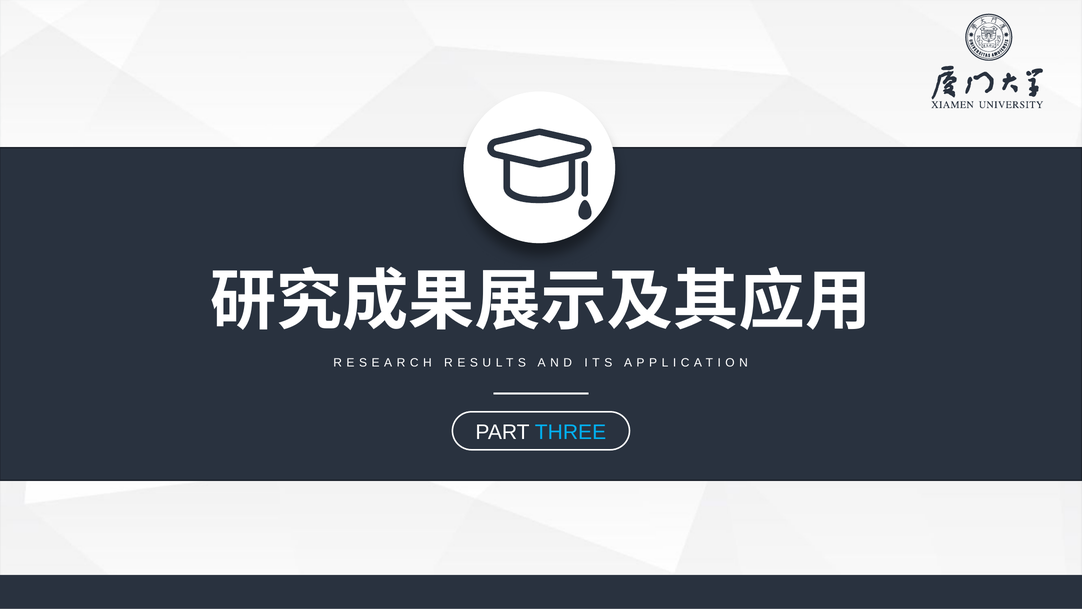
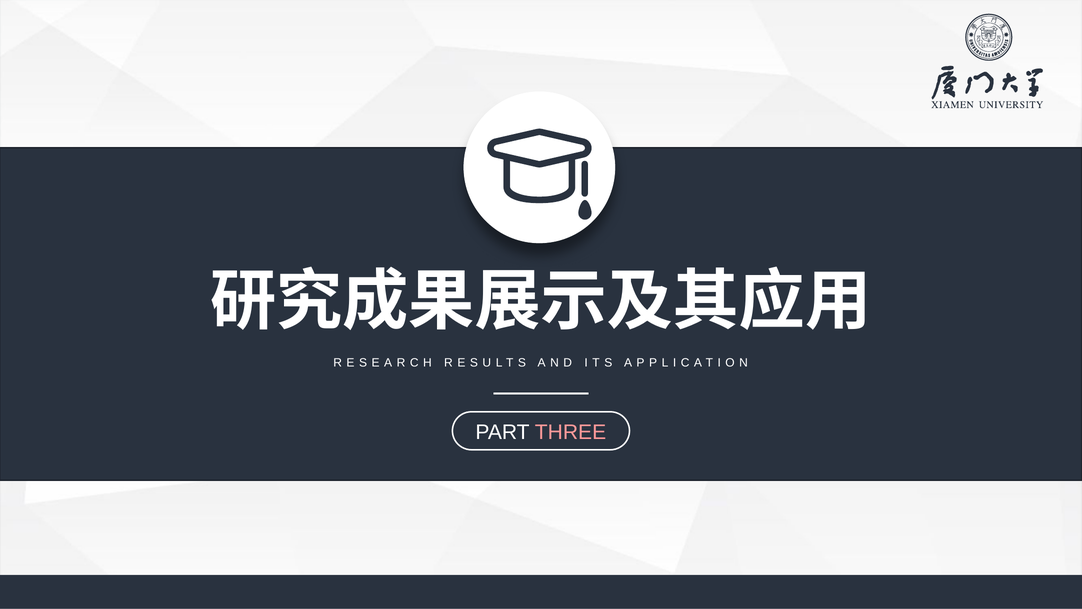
THREE colour: light blue -> pink (570, 432)
